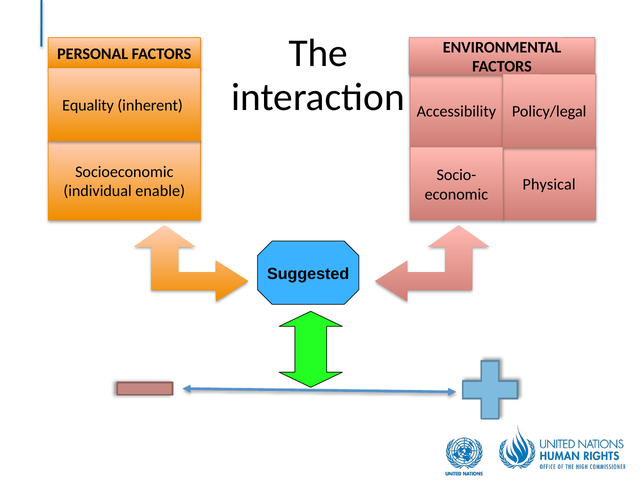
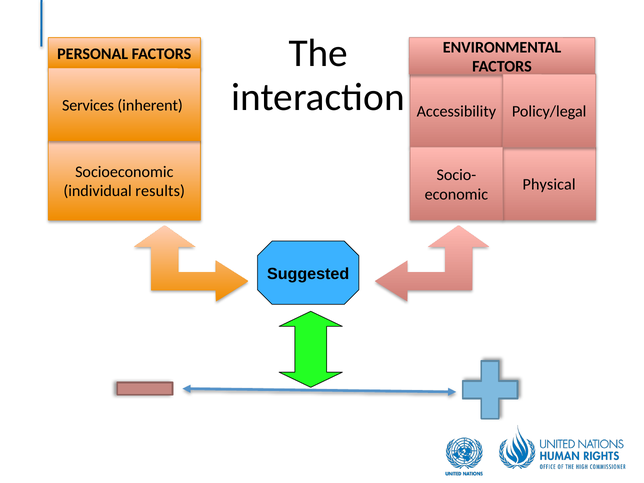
Equality: Equality -> Services (88, 105)
enable: enable -> results (160, 191)
